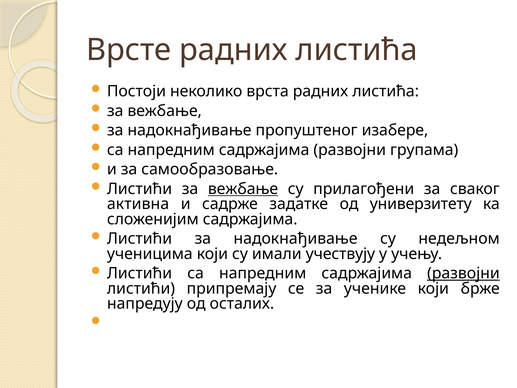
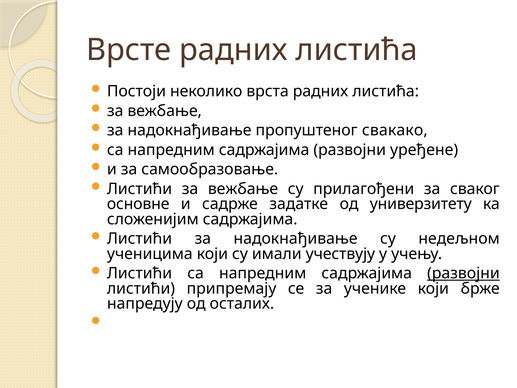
изабере: изабере -> свакако (395, 130)
групама: групама -> уређене (424, 150)
вежбање underline: present -> none (243, 189)
активна: активна -> основне (138, 204)
